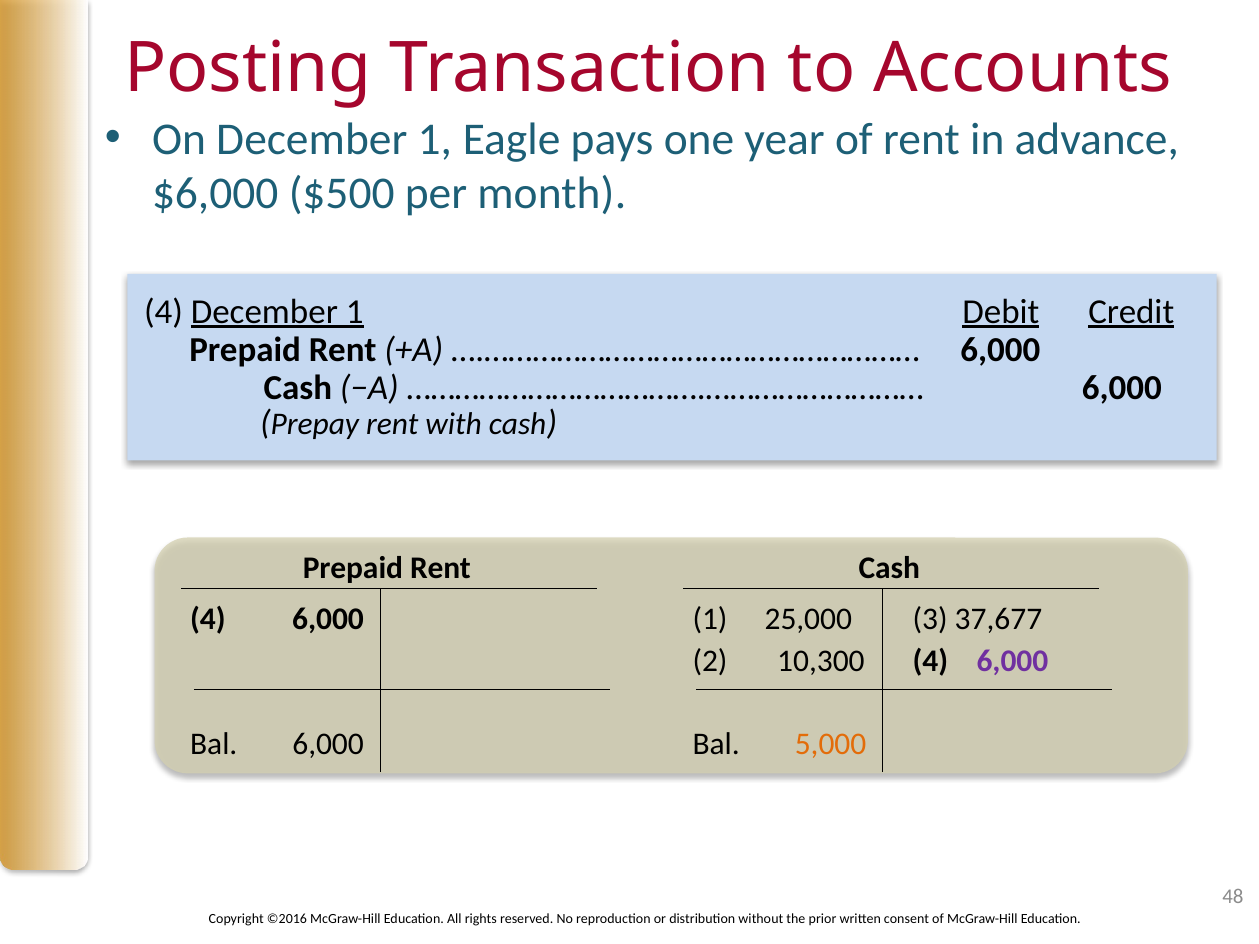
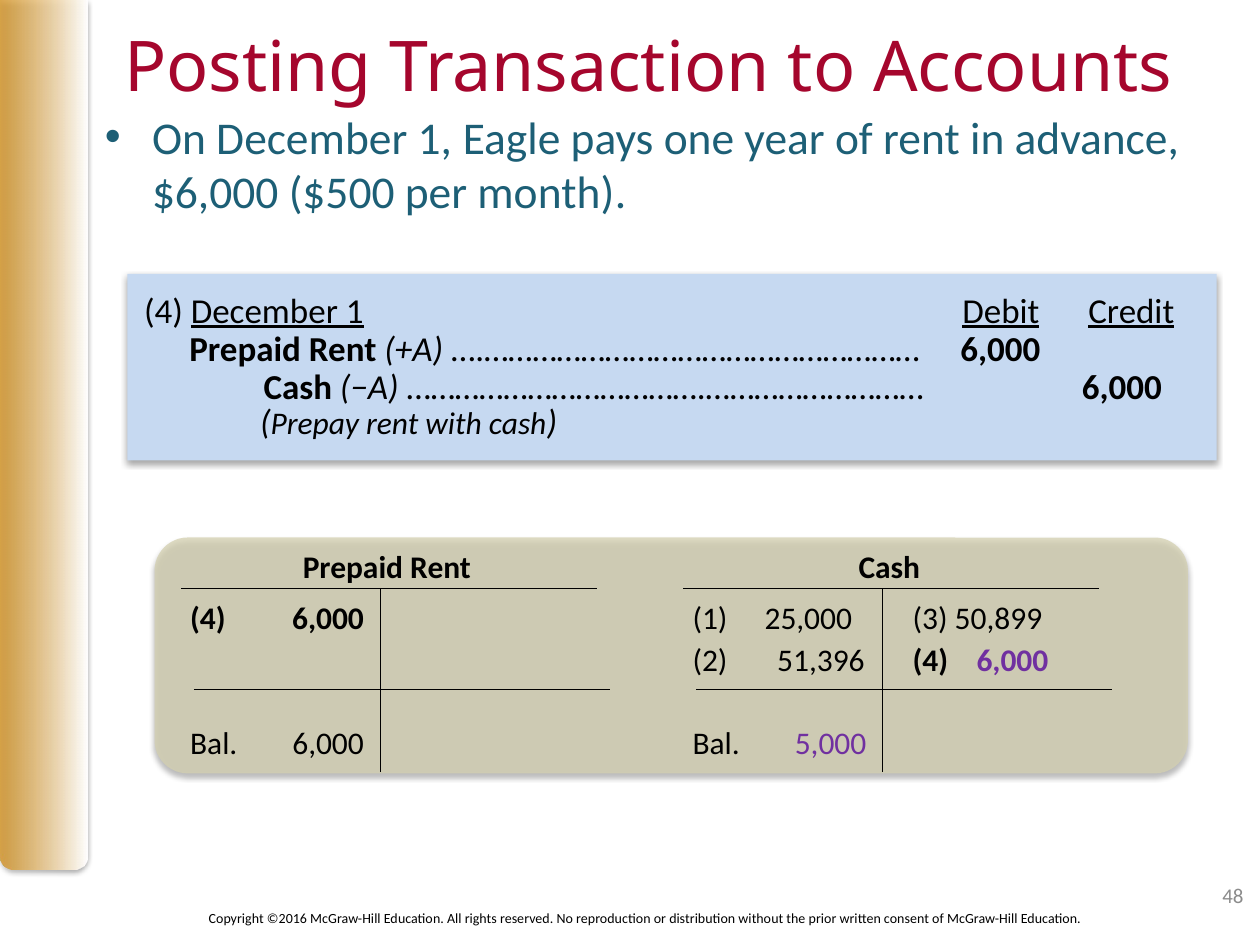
37,677: 37,677 -> 50,899 (999, 620)
10,300: 10,300 -> 51,396 (821, 661)
5,000 colour: orange -> purple (831, 744)
